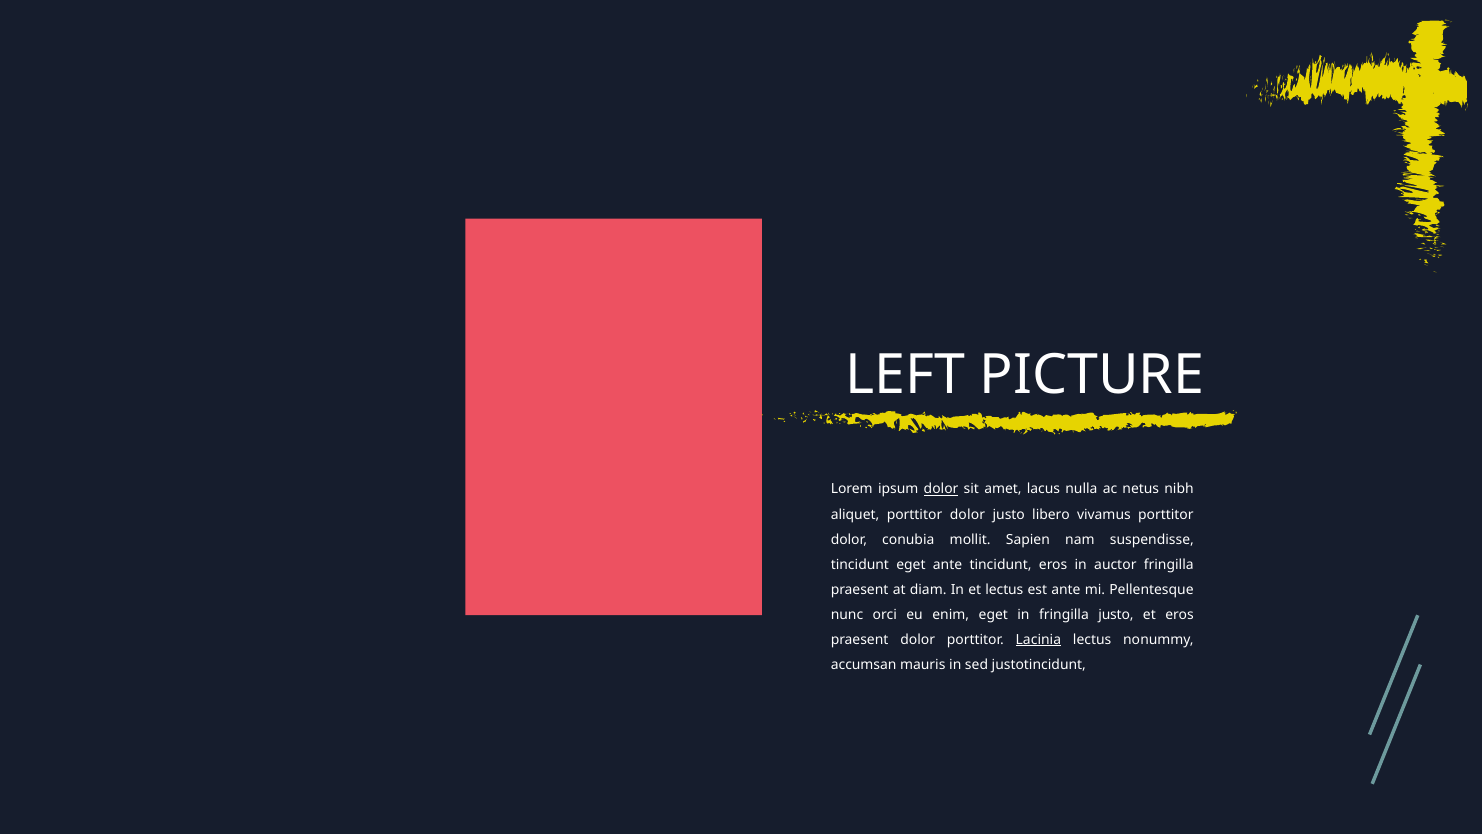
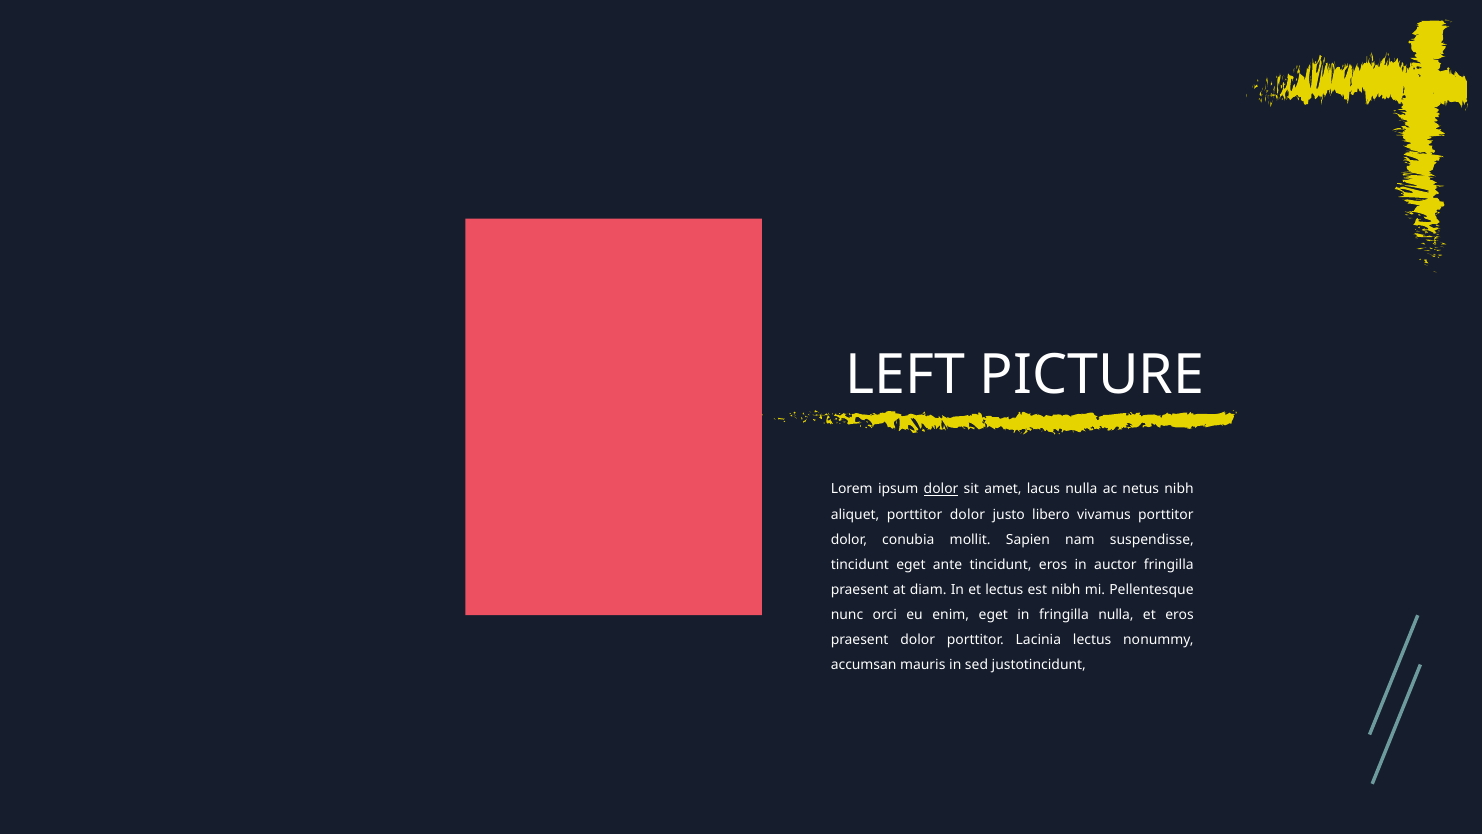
est ante: ante -> nibh (1066, 589)
fringilla justo: justo -> nulla (1116, 615)
Lacinia underline: present -> none (1038, 640)
